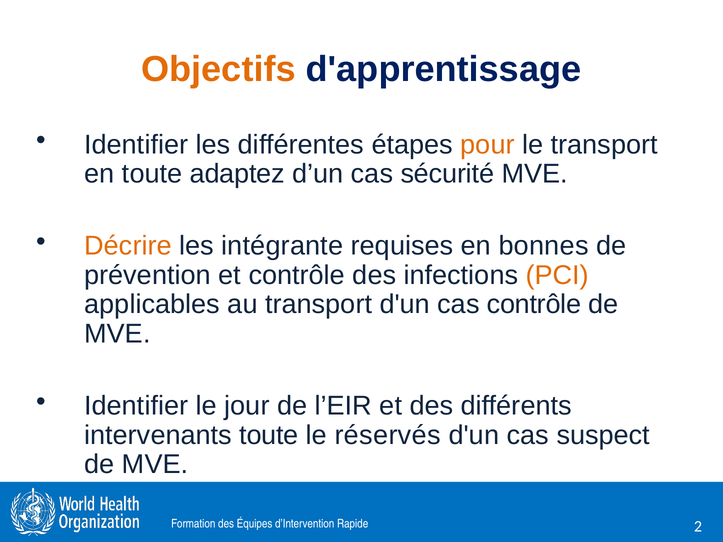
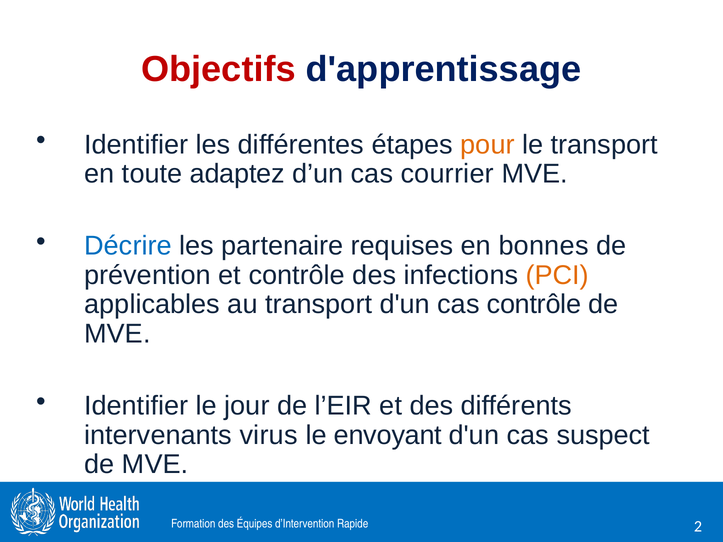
Objectifs colour: orange -> red (218, 69)
sécurité: sécurité -> courrier (447, 174)
Décrire colour: orange -> blue (128, 246)
intégrante: intégrante -> partenaire (282, 246)
intervenants toute: toute -> virus (269, 435)
réservés: réservés -> envoyant (388, 435)
